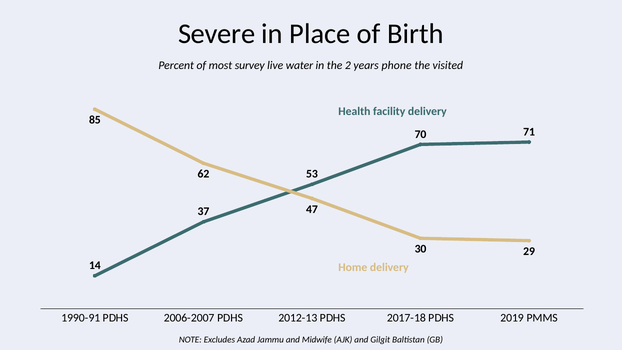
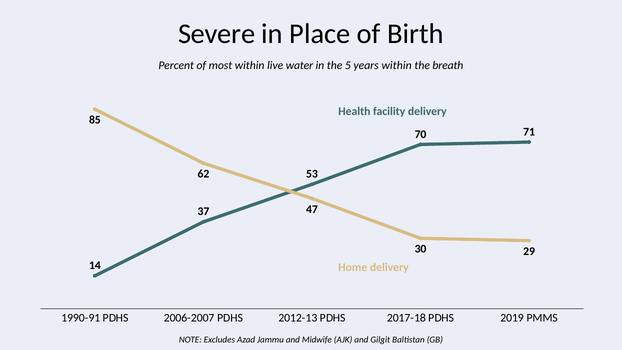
most survey: survey -> within (250, 65)
2: 2 -> 5 (348, 65)
years phone: phone -> within (397, 65)
visited: visited -> breath (448, 65)
